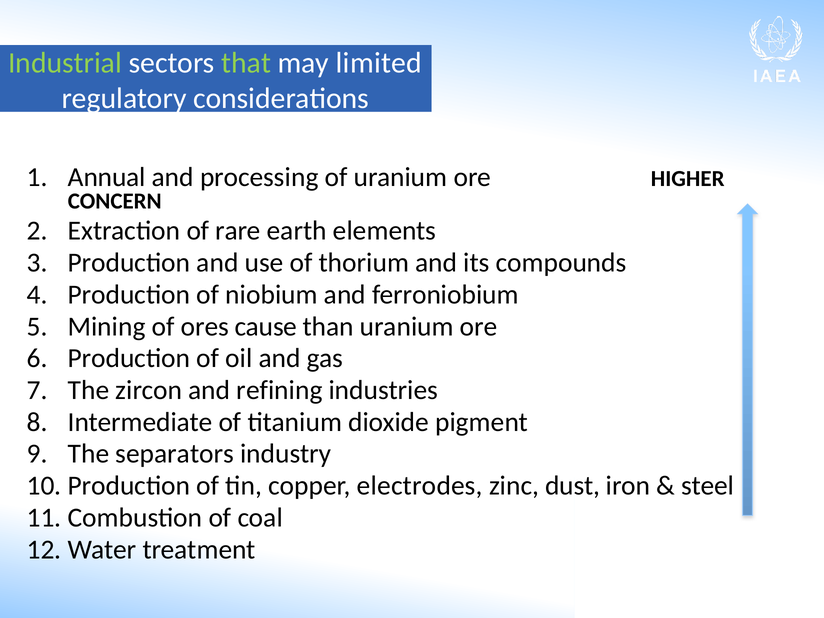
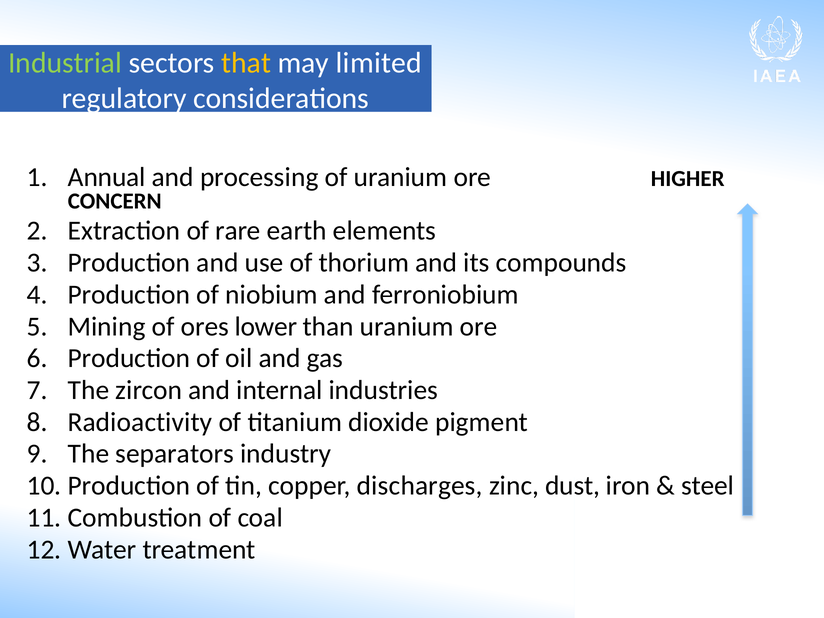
that colour: light green -> yellow (246, 63)
cause: cause -> lower (266, 326)
refining: refining -> internal (279, 390)
Intermediate: Intermediate -> Radioactivity (140, 422)
electrodes: electrodes -> discharges (420, 486)
